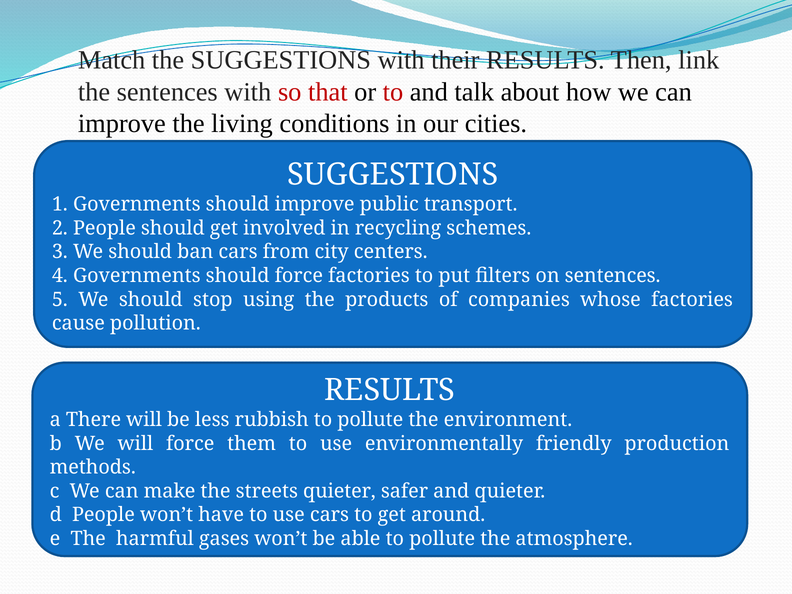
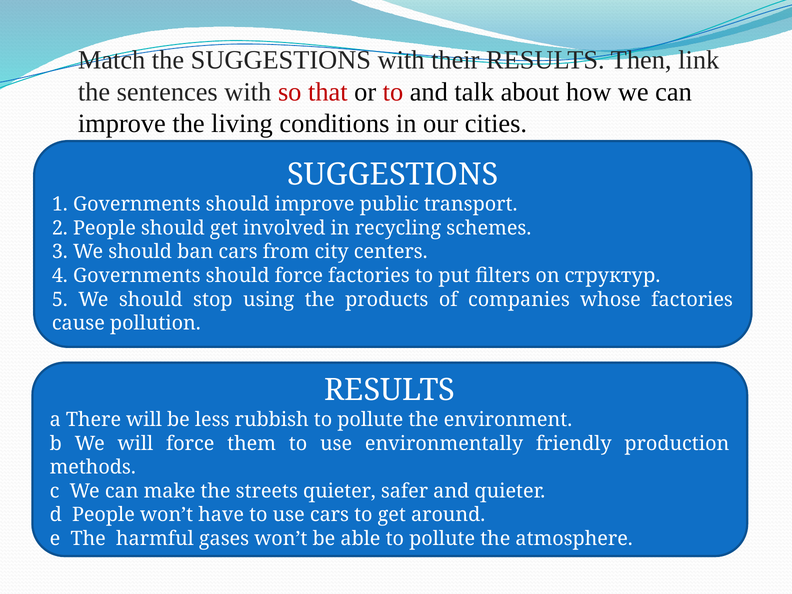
on sentences: sentences -> структур (613, 276)
